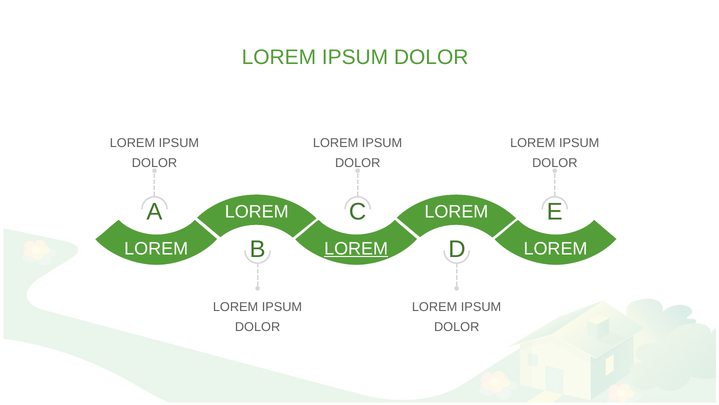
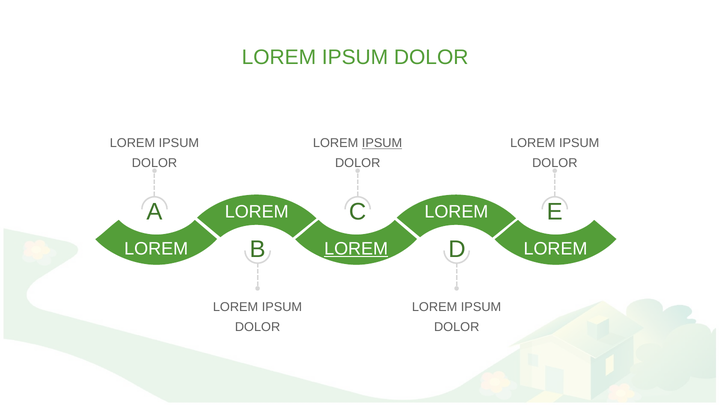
IPSUM underline: none -> present (382, 143)
